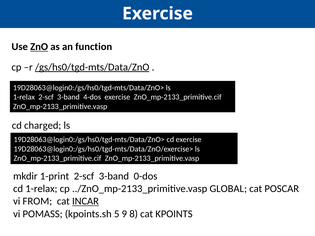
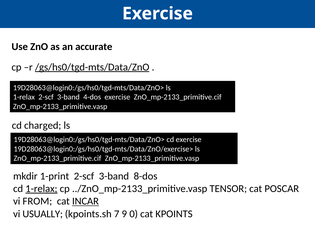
ZnO underline: present -> none (39, 47)
function: function -> accurate (94, 47)
0-dos: 0-dos -> 8-dos (146, 176)
1-relax underline: none -> present (41, 189)
GLOBAL: GLOBAL -> TENSOR (228, 189)
POMASS: POMASS -> USUALLY (43, 214)
5: 5 -> 7 (117, 214)
8: 8 -> 0 (134, 214)
